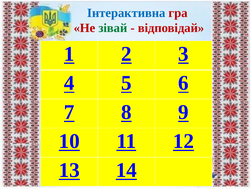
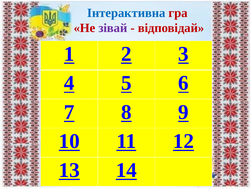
зівай colour: green -> purple (113, 28)
